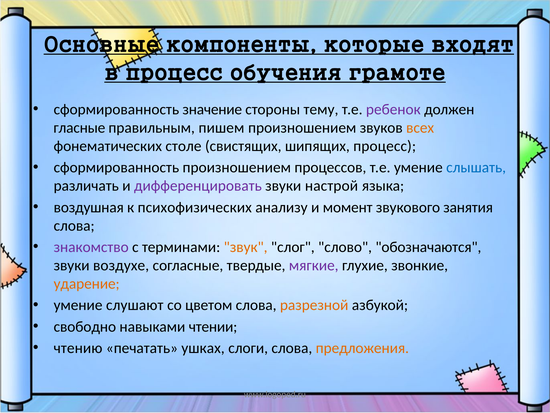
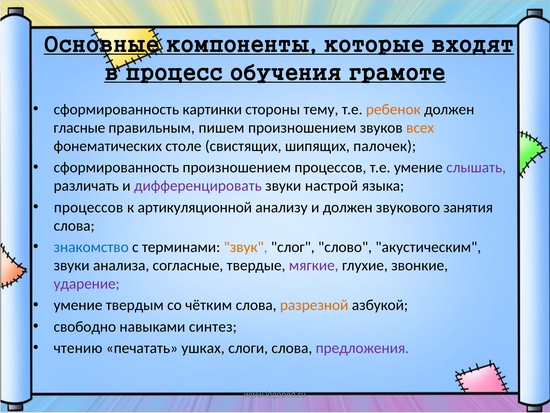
значение: значение -> картинки (212, 109)
ребенок colour: purple -> orange (393, 109)
шипящих процесс: процесс -> палочек (385, 146)
слышать colour: blue -> purple (476, 167)
воздушная: воздушная -> процессов (89, 207)
психофизических: психофизических -> артикуляционной (195, 207)
и момент: момент -> должен (348, 207)
знакомство colour: purple -> blue (91, 247)
обозначаются: обозначаются -> акустическим (428, 247)
воздухе: воздухе -> анализа (121, 265)
ударение colour: orange -> purple (87, 283)
слушают: слушают -> твердым (135, 305)
цветом: цветом -> чётким (209, 305)
чтении: чтении -> синтез (213, 326)
предложения colour: orange -> purple (362, 348)
